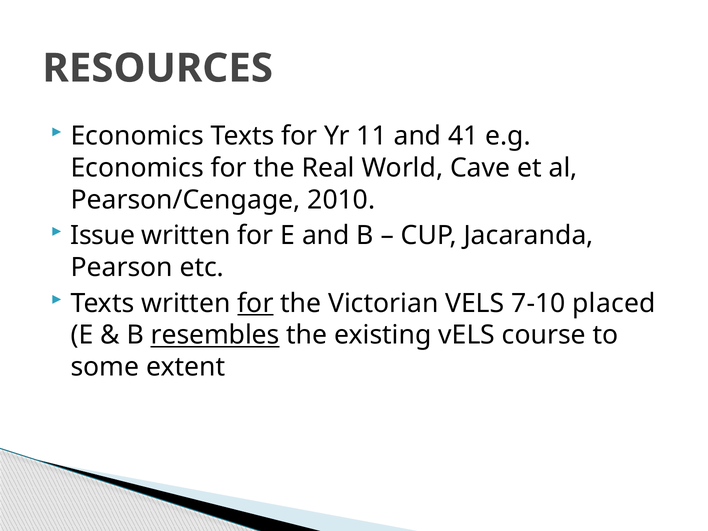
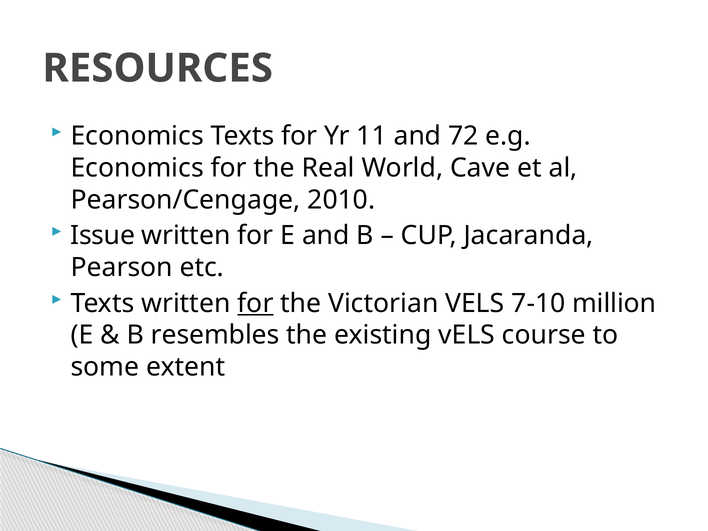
41: 41 -> 72 (463, 136)
placed: placed -> million (614, 303)
resembles underline: present -> none (215, 335)
